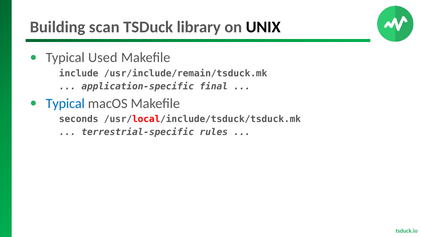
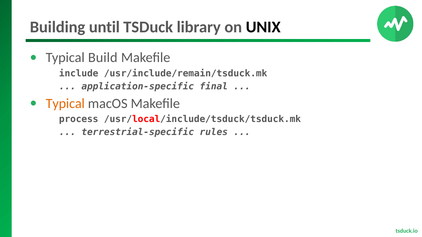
scan: scan -> until (104, 27)
Used: Used -> Build (103, 58)
Typical colour: blue -> orange (65, 104)
seconds: seconds -> process (79, 119)
